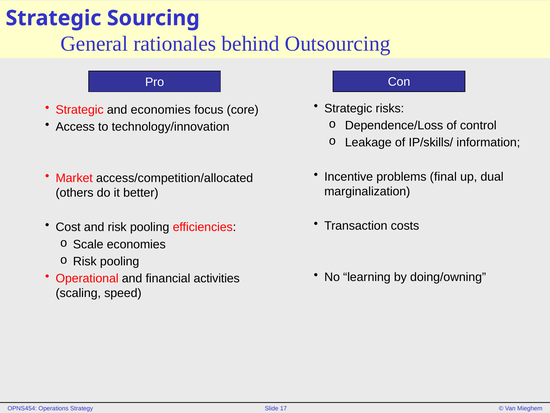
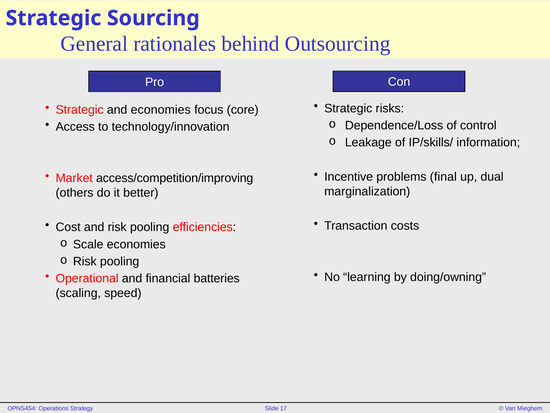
access/competition/allocated: access/competition/allocated -> access/competition/improving (175, 178)
activities: activities -> batteries (217, 278)
